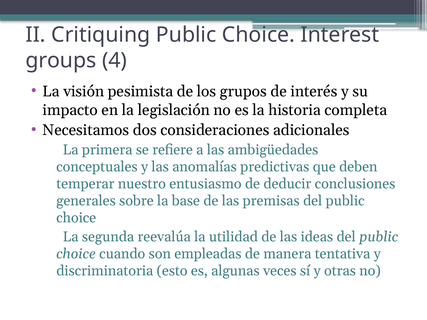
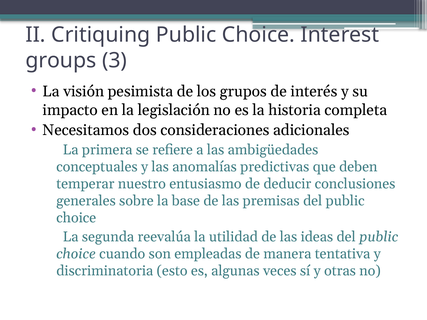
4: 4 -> 3 (115, 61)
